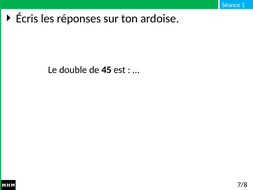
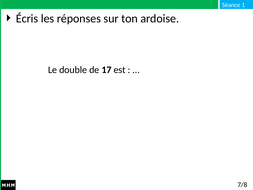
45: 45 -> 17 (106, 70)
